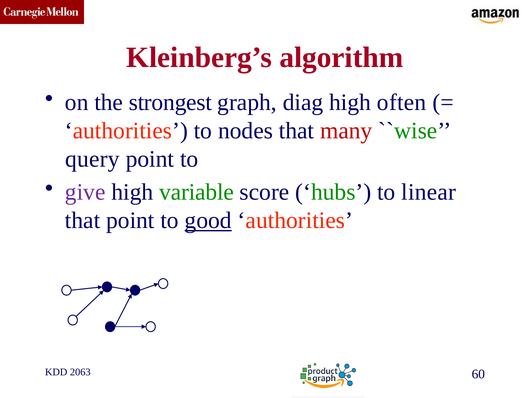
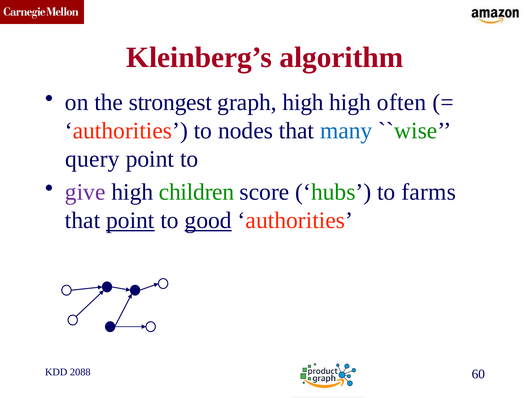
graph diag: diag -> high (303, 102)
many colour: red -> blue (346, 131)
variable: variable -> children (197, 192)
linear: linear -> farms (429, 192)
point underline: none -> present (130, 220)
2063: 2063 -> 2088 (80, 372)
